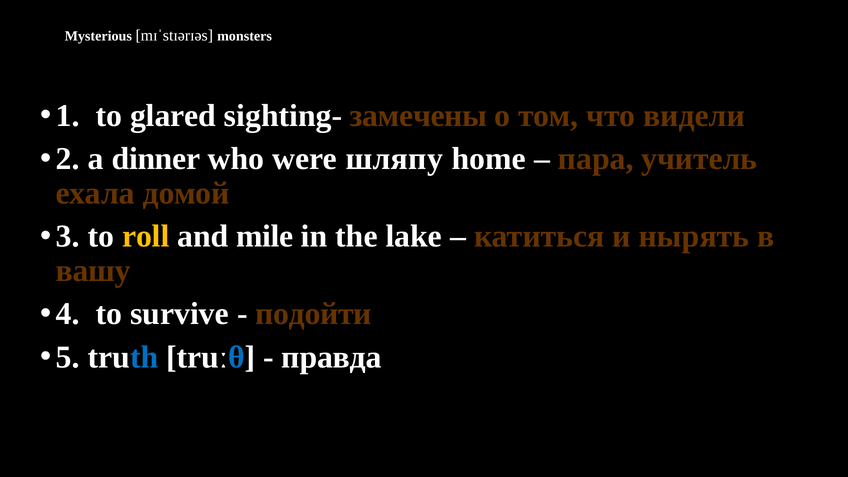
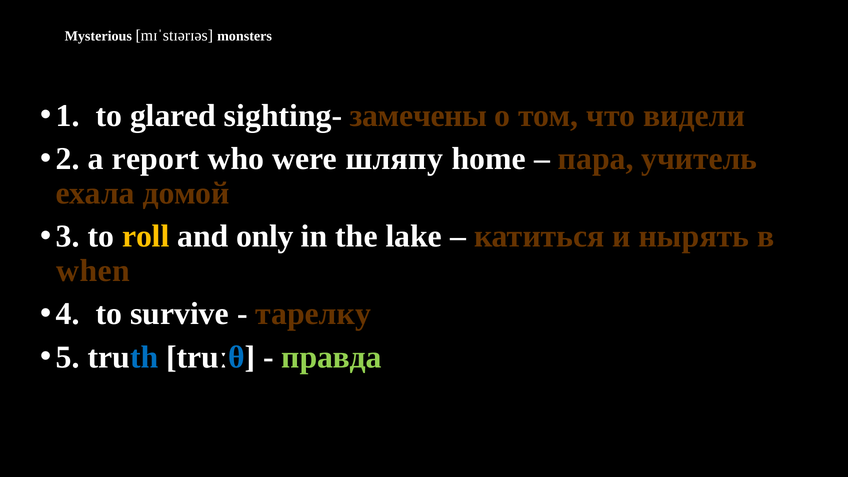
dinner: dinner -> report (156, 159)
mile: mile -> only (265, 236)
вашу: вашу -> when (93, 271)
подойти: подойти -> тарелку (313, 314)
правда colour: white -> light green (332, 357)
